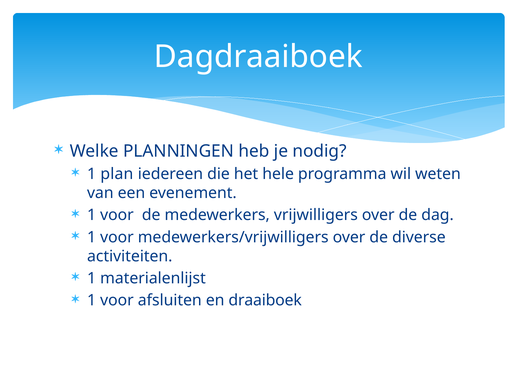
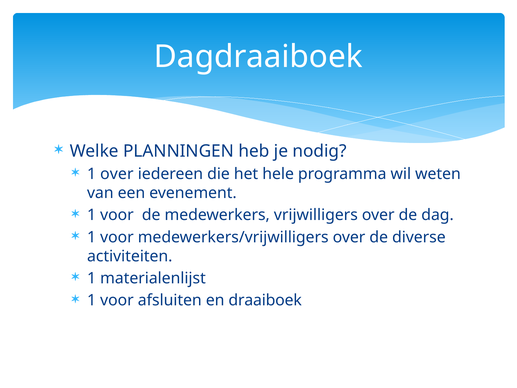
1 plan: plan -> over (117, 174)
